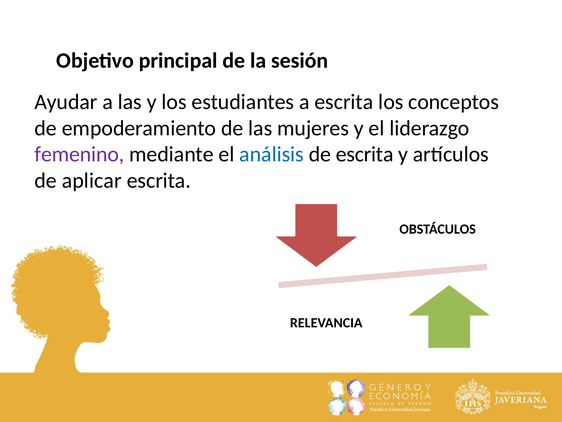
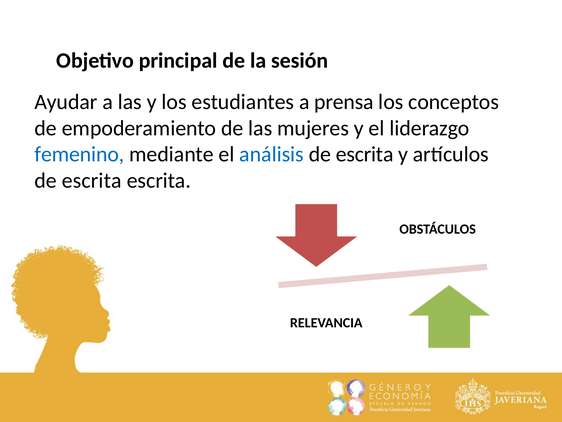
a escrita: escrita -> prensa (344, 102)
femenino colour: purple -> blue (79, 154)
aplicar: aplicar -> escrita (92, 180)
